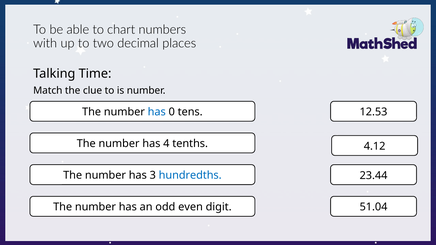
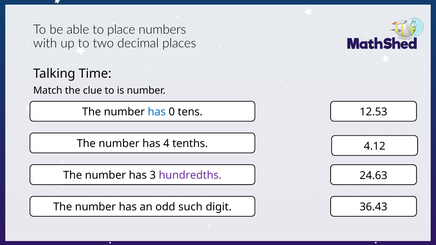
chart: chart -> place (121, 30)
hundredths colour: blue -> purple (190, 176)
23.44: 23.44 -> 24.63 (374, 176)
even: even -> such (190, 207)
51.04: 51.04 -> 36.43 (374, 207)
